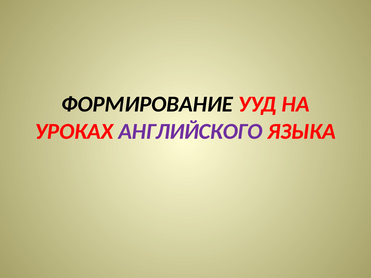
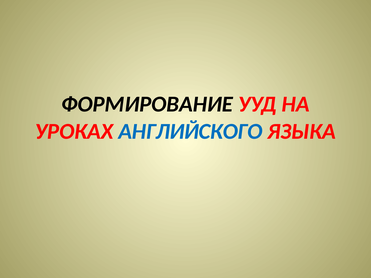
АНГЛИЙСКОГО colour: purple -> blue (190, 131)
